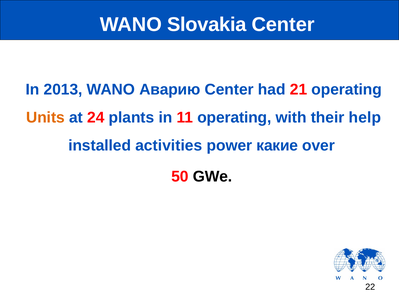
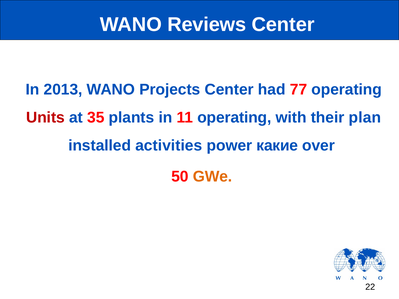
Slovakia: Slovakia -> Reviews (207, 24)
Аварию: Аварию -> Projects (170, 90)
21: 21 -> 77 (299, 90)
Units colour: orange -> red (45, 118)
24: 24 -> 35 (96, 118)
help: help -> plan (365, 118)
GWe colour: black -> orange (212, 177)
